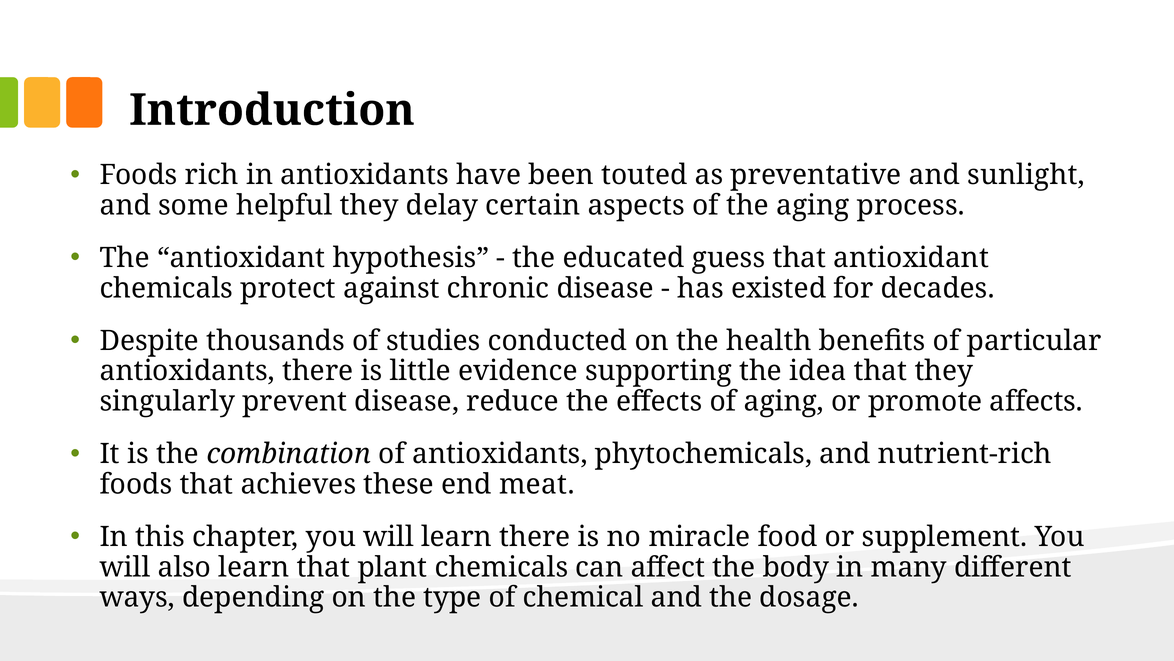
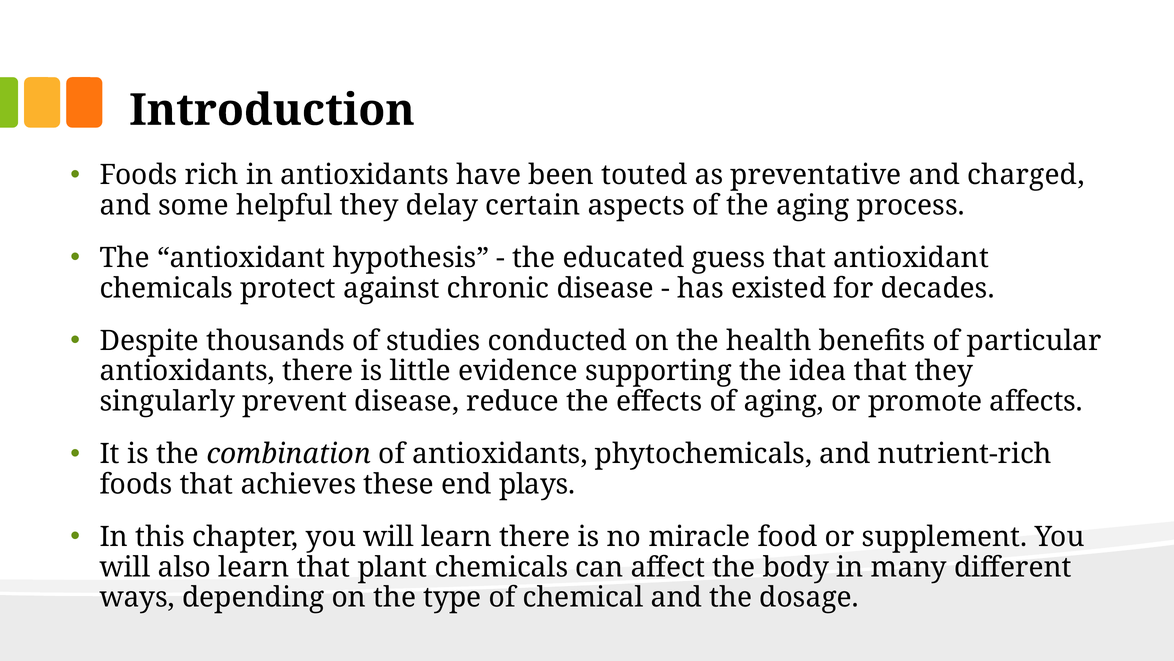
sunlight: sunlight -> charged (1026, 175)
meat: meat -> plays (537, 484)
